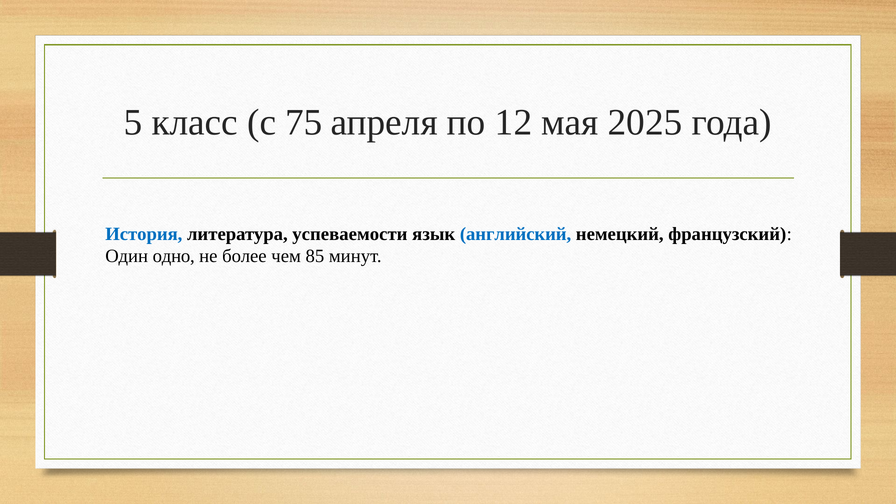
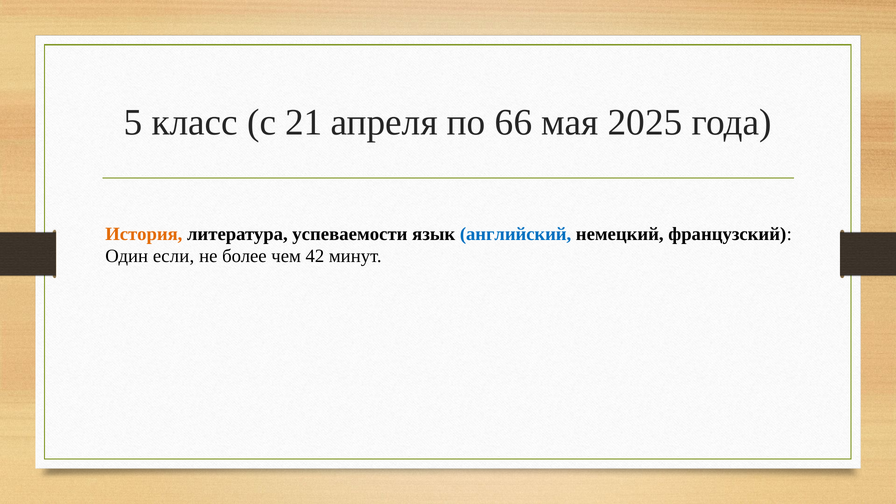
75: 75 -> 21 (304, 123)
12: 12 -> 66 (514, 123)
История colour: blue -> orange (144, 234)
одно: одно -> если (174, 256)
85: 85 -> 42 (315, 256)
